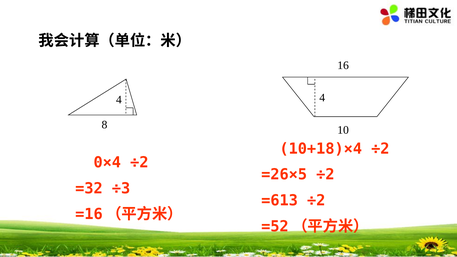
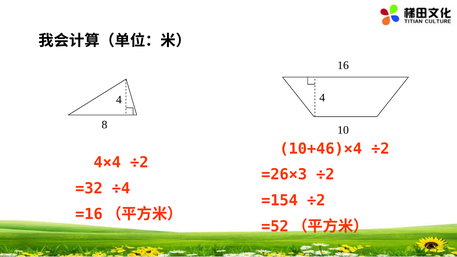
10+18)×4: 10+18)×4 -> 10+46)×4 (321, 149)
0×4: 0×4 -> 4×4 (107, 163)
=26×5: =26×5 -> =26×3 (284, 175)
÷3: ÷3 -> ÷4 (121, 188)
=613: =613 -> =154 (280, 200)
